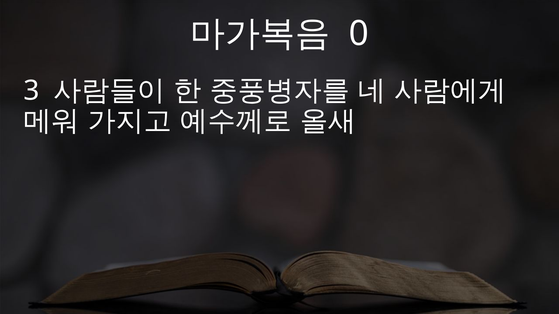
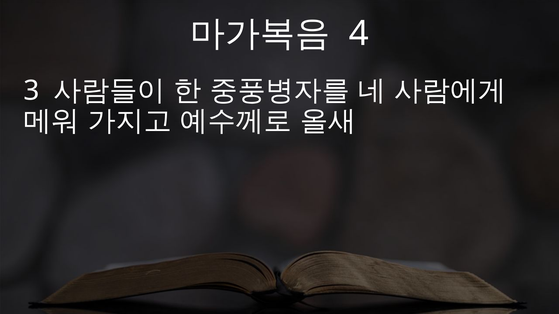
0: 0 -> 4 (359, 34)
